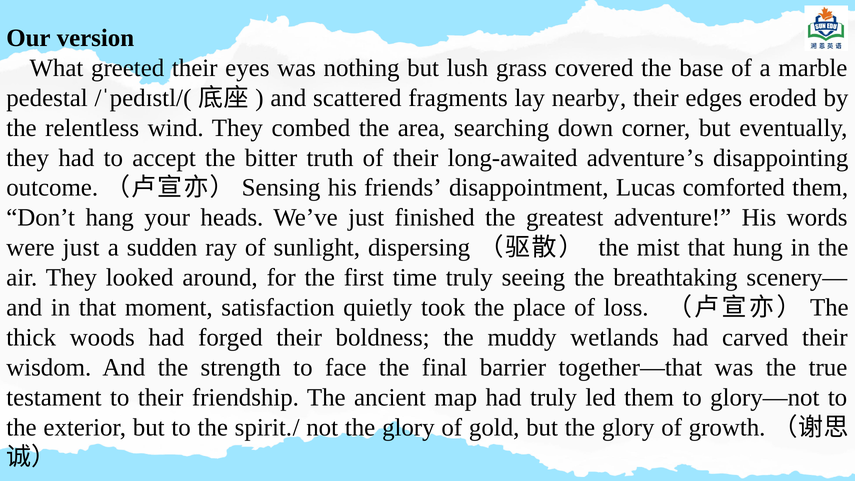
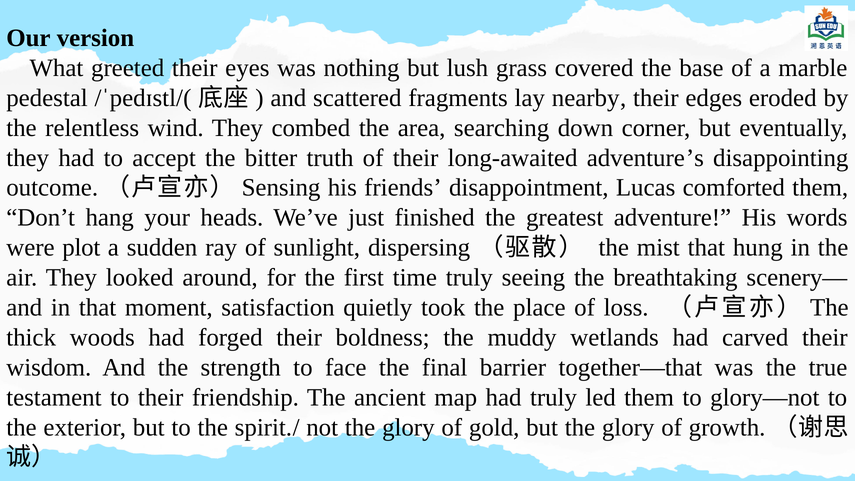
were just: just -> plot (81, 248)
